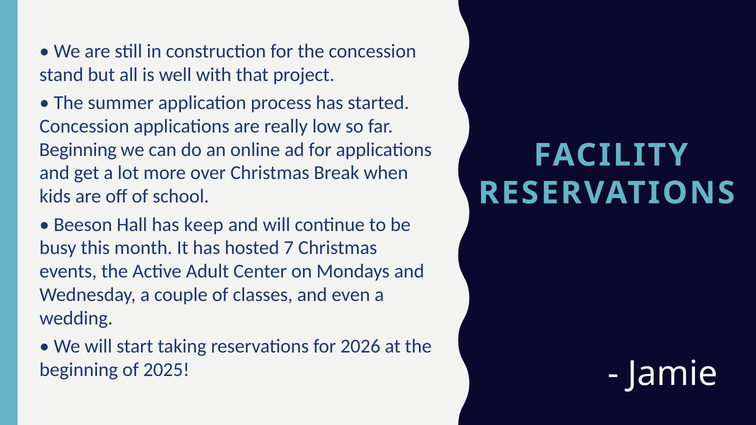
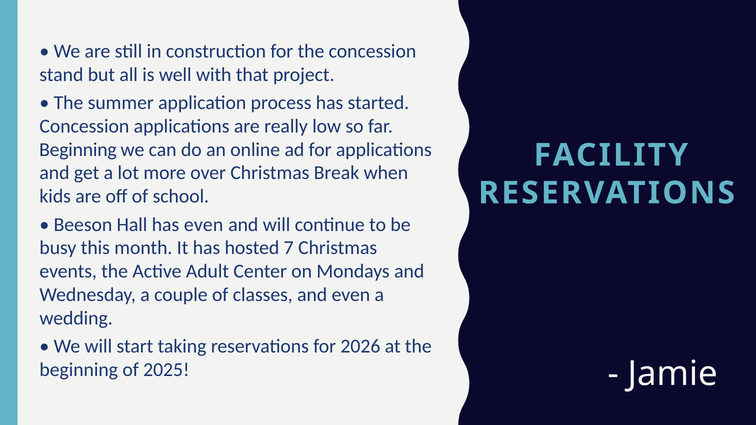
has keep: keep -> even (204, 225)
